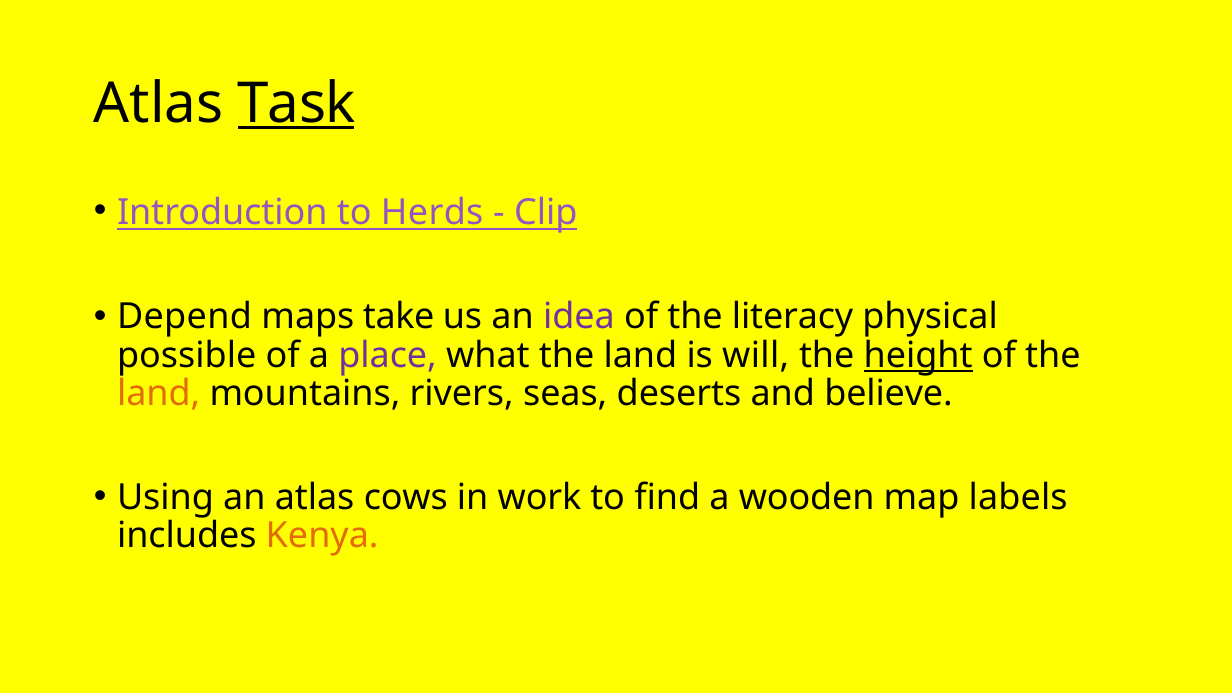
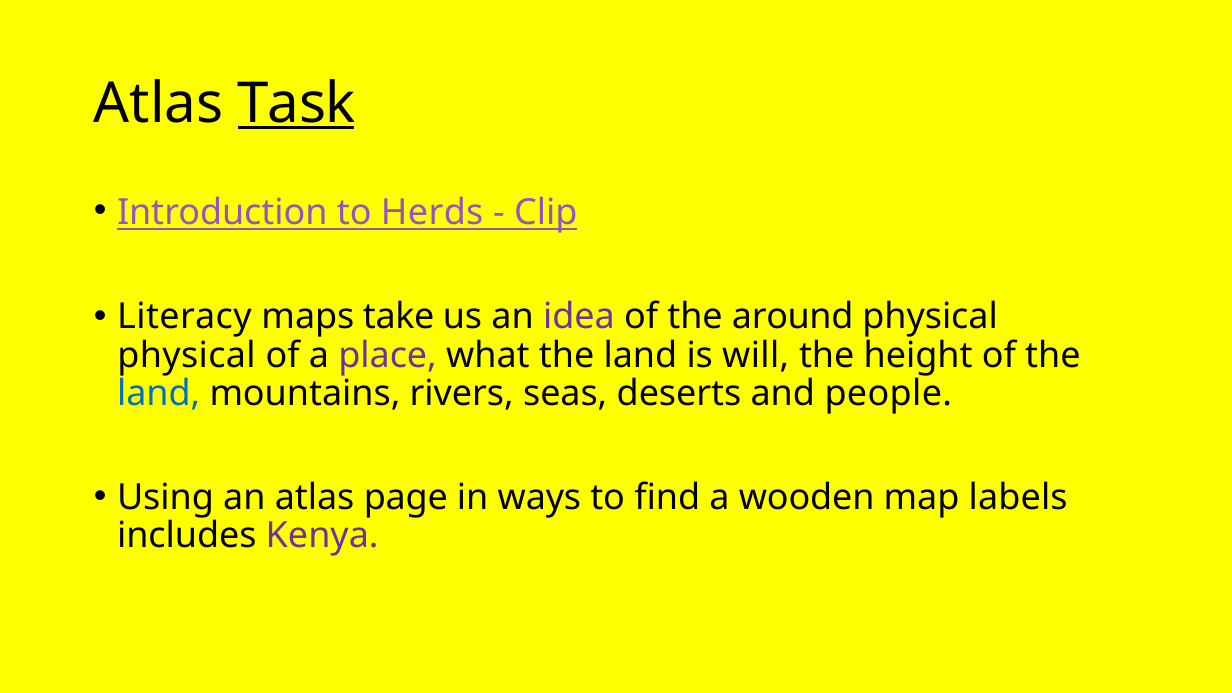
Depend: Depend -> Literacy (184, 317)
literacy: literacy -> around (793, 317)
possible: possible -> physical (187, 355)
height underline: present -> none (918, 355)
land colour: orange -> blue (159, 394)
believe: believe -> people (888, 394)
cows: cows -> page (406, 497)
work: work -> ways (539, 497)
Kenya colour: orange -> purple (322, 536)
